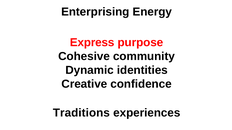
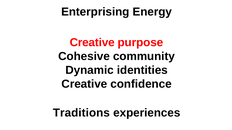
Express: Express -> Creative (92, 43)
